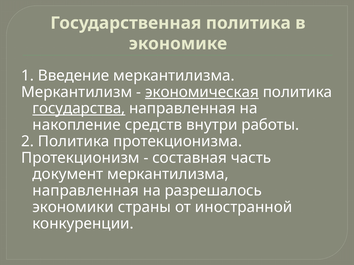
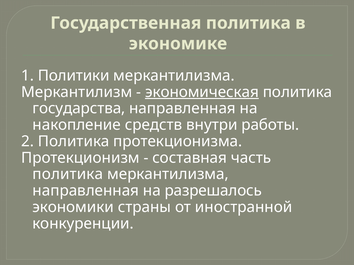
Введение: Введение -> Политики (74, 76)
государства underline: present -> none (79, 109)
документ: документ -> политика (68, 175)
